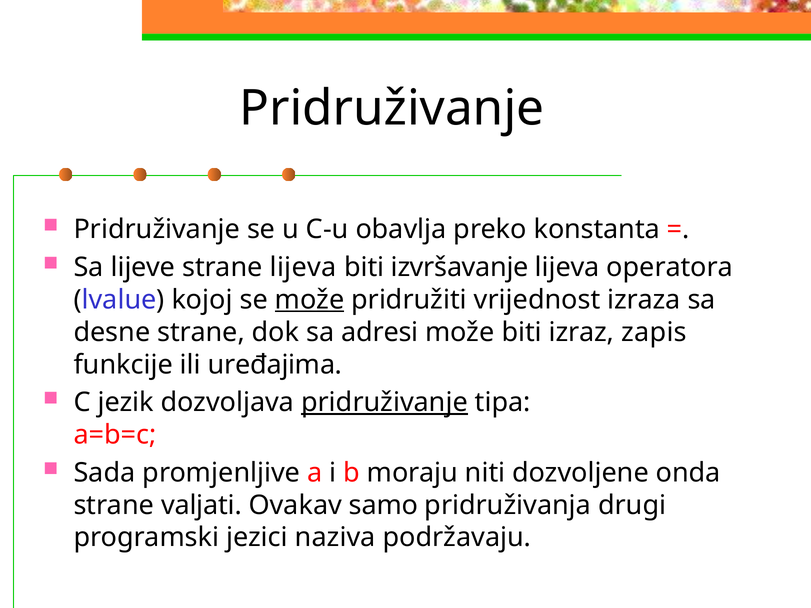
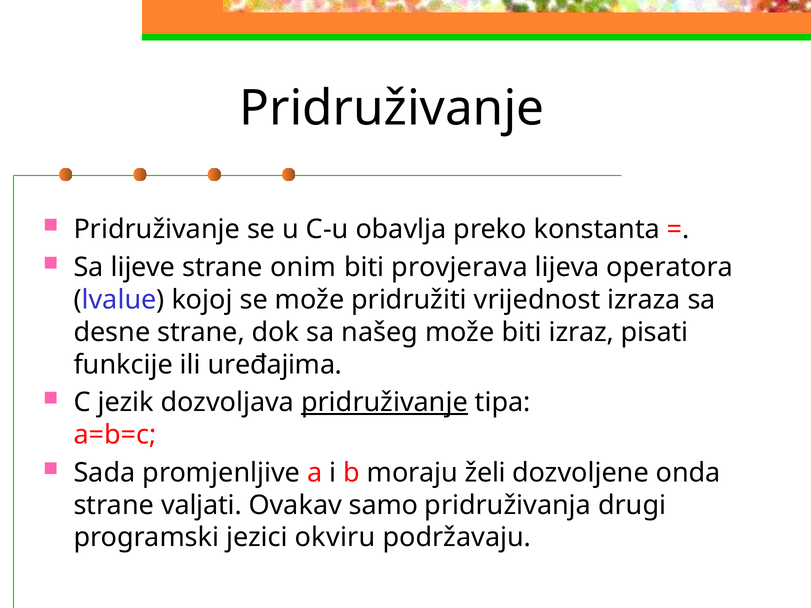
strane lijeva: lijeva -> onim (303, 267)
izvršavanje: izvršavanje -> provjerava (460, 267)
može underline: present -> none (310, 300)
adresi: adresi -> našeg (380, 332)
zapis: zapis -> pisati (654, 332)
niti: niti -> želi (485, 473)
naziva: naziva -> okviru (335, 538)
